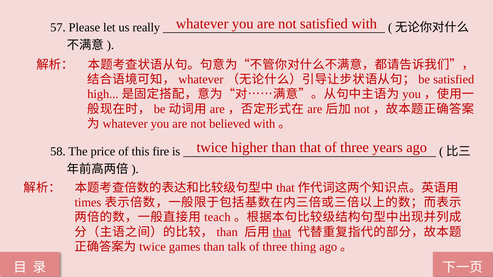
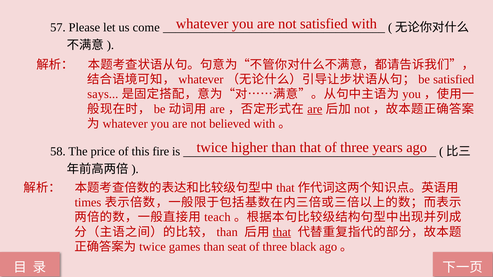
really: really -> come (146, 27)
high: high -> says (103, 94)
are underline: none -> present (315, 109)
talk: talk -> seat (237, 247)
thing: thing -> black (303, 247)
